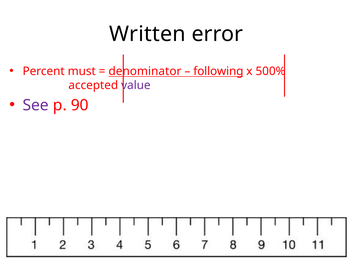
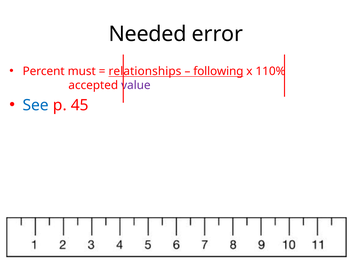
Written: Written -> Needed (148, 34)
denominator: denominator -> relationships (145, 71)
500%: 500% -> 110% (270, 71)
See colour: purple -> blue (36, 105)
90: 90 -> 45 (80, 105)
